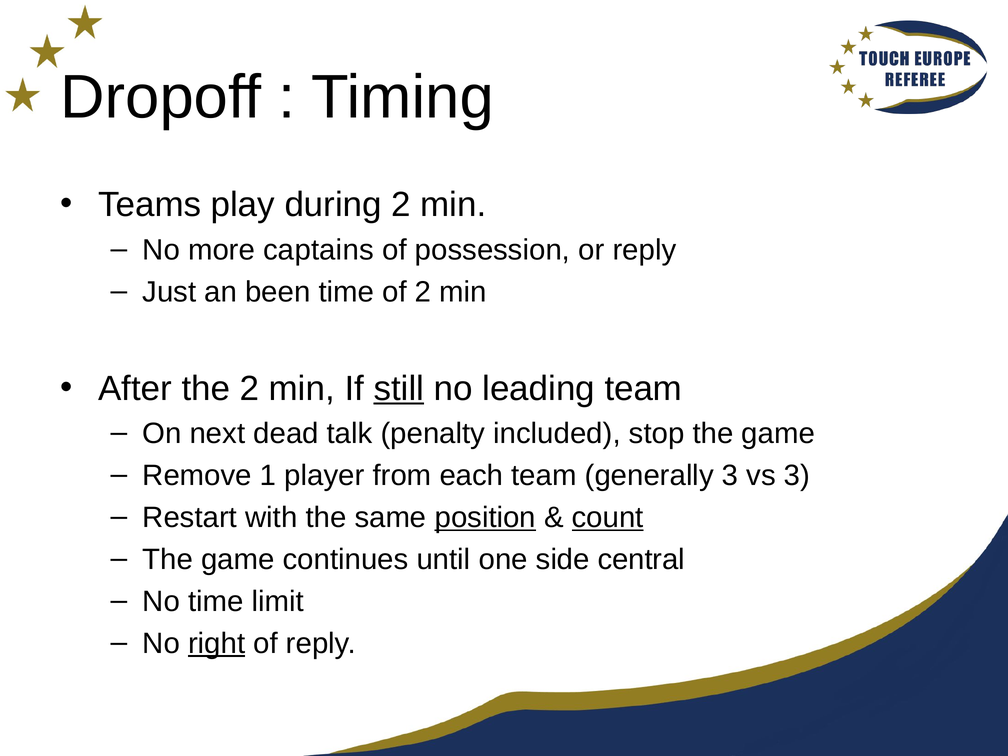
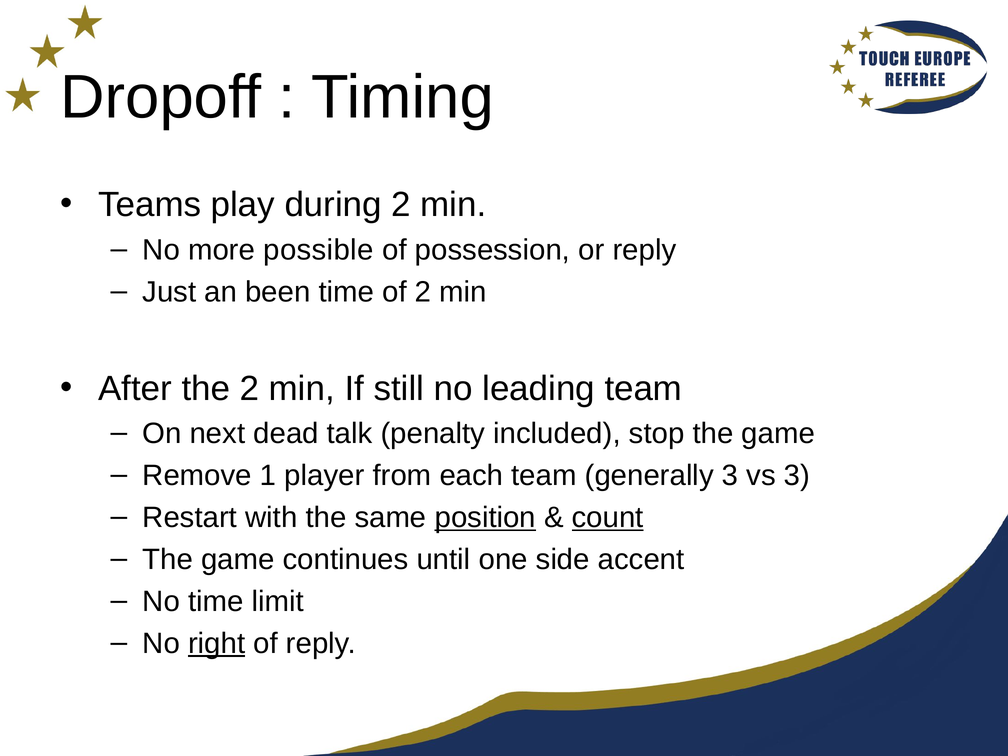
captains: captains -> possible (318, 250)
still underline: present -> none (399, 389)
central: central -> accent (641, 559)
